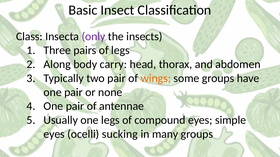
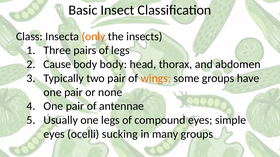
only colour: purple -> orange (93, 37)
Along: Along -> Cause (57, 64)
body carry: carry -> body (113, 64)
